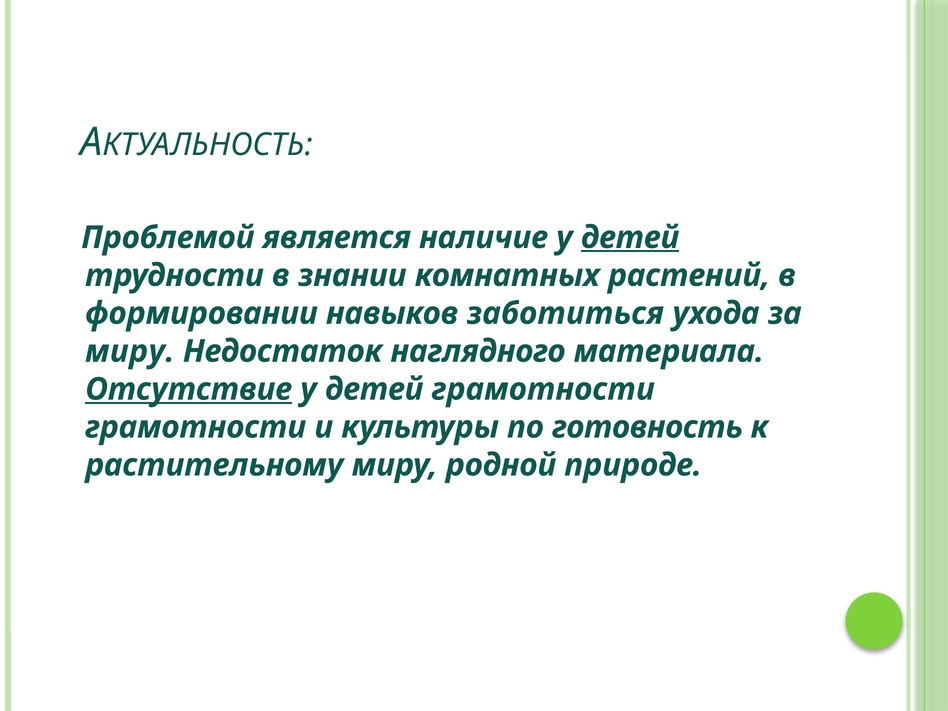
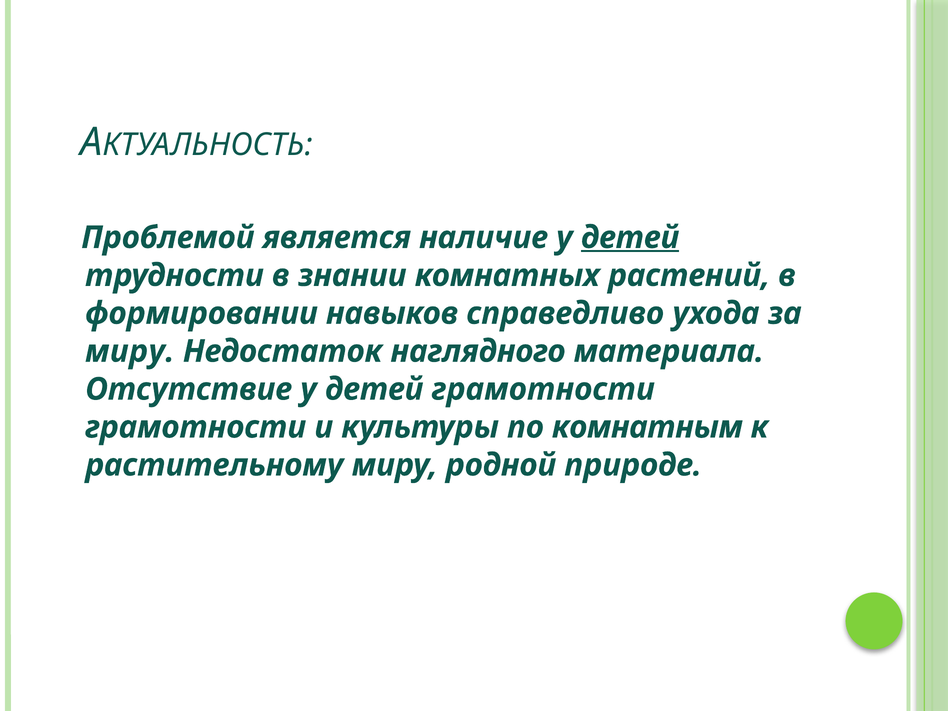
заботиться: заботиться -> справедливо (565, 313)
Отсутствие underline: present -> none (189, 389)
готовность: готовность -> комнатным (647, 427)
